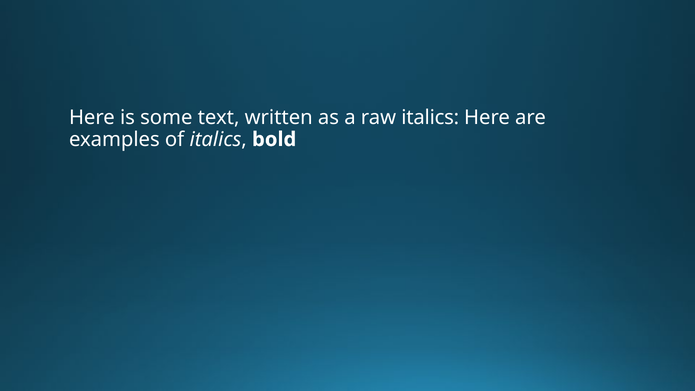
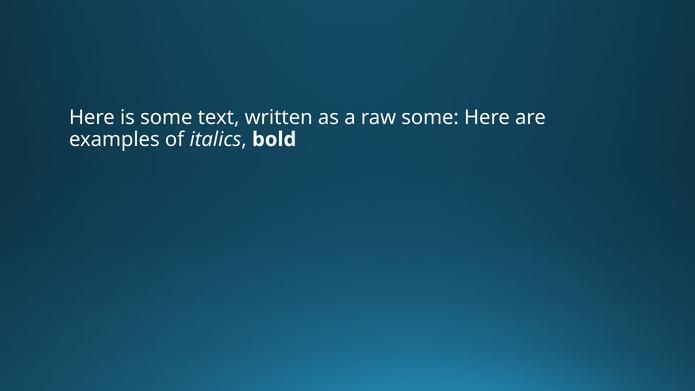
raw italics: italics -> some (430, 118)
